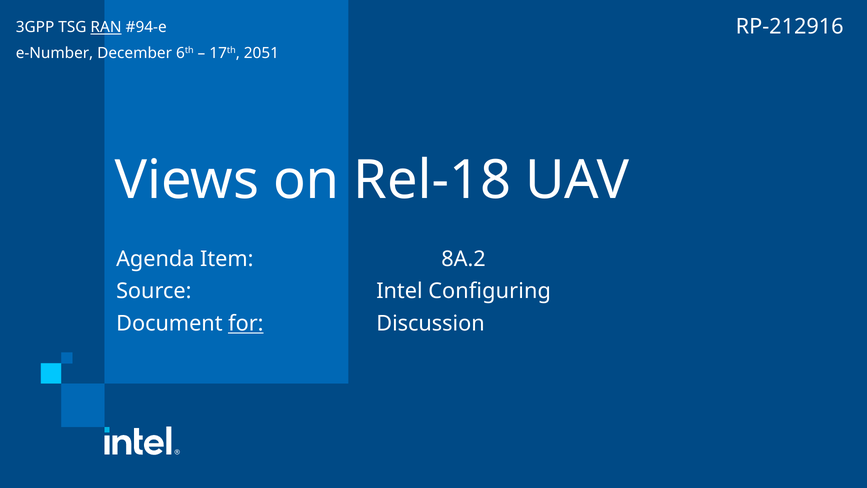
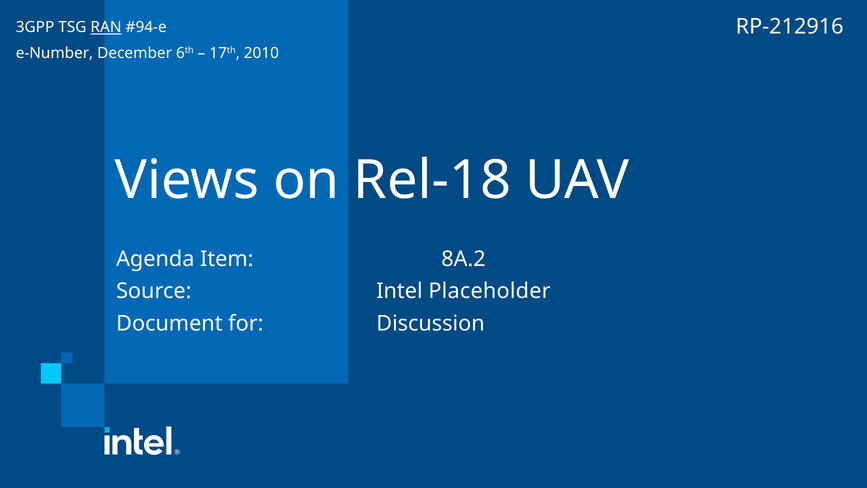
2051: 2051 -> 2010 (261, 53)
Configuring: Configuring -> Placeholder (490, 291)
for underline: present -> none (246, 324)
